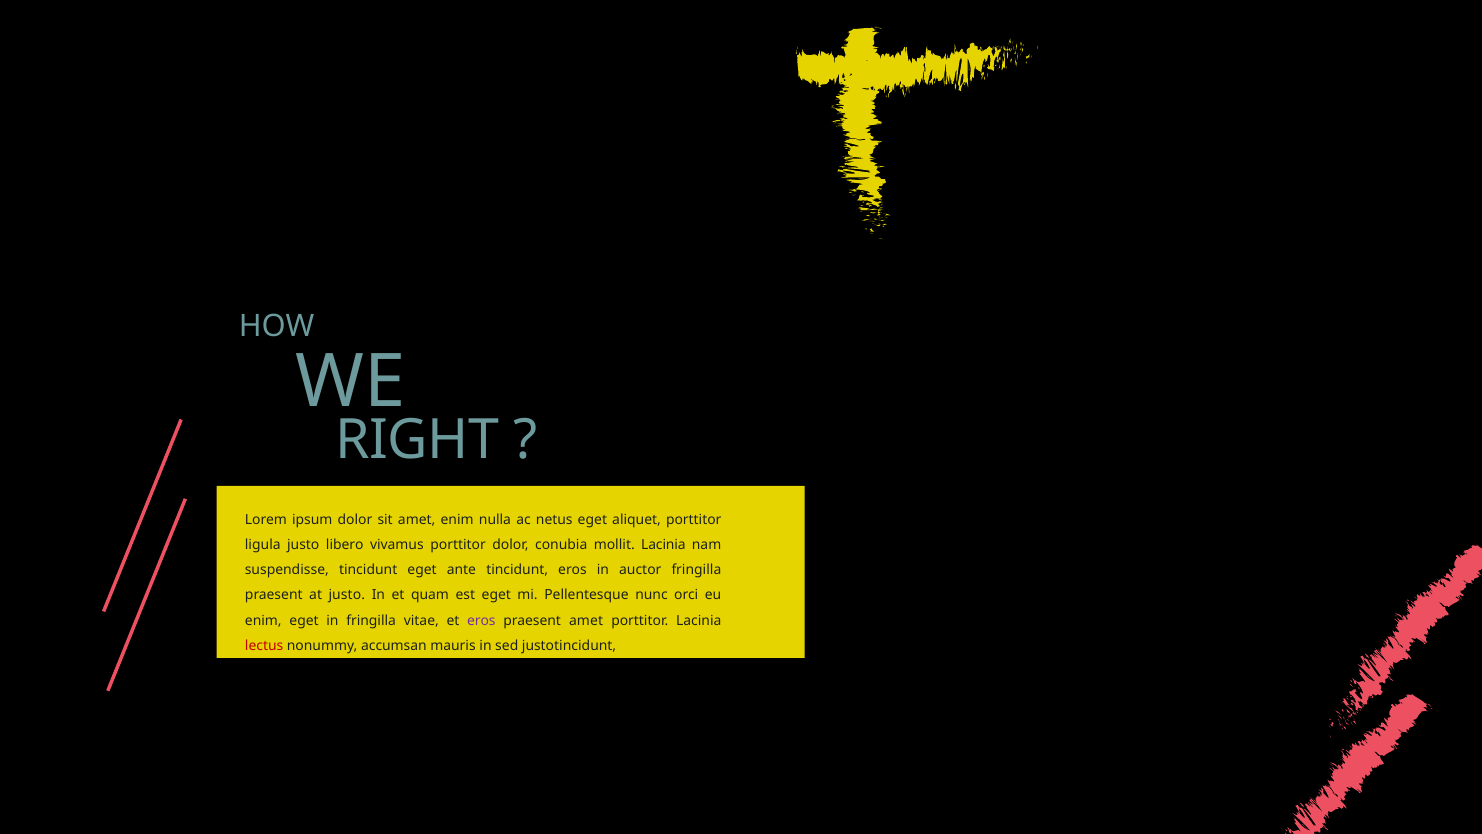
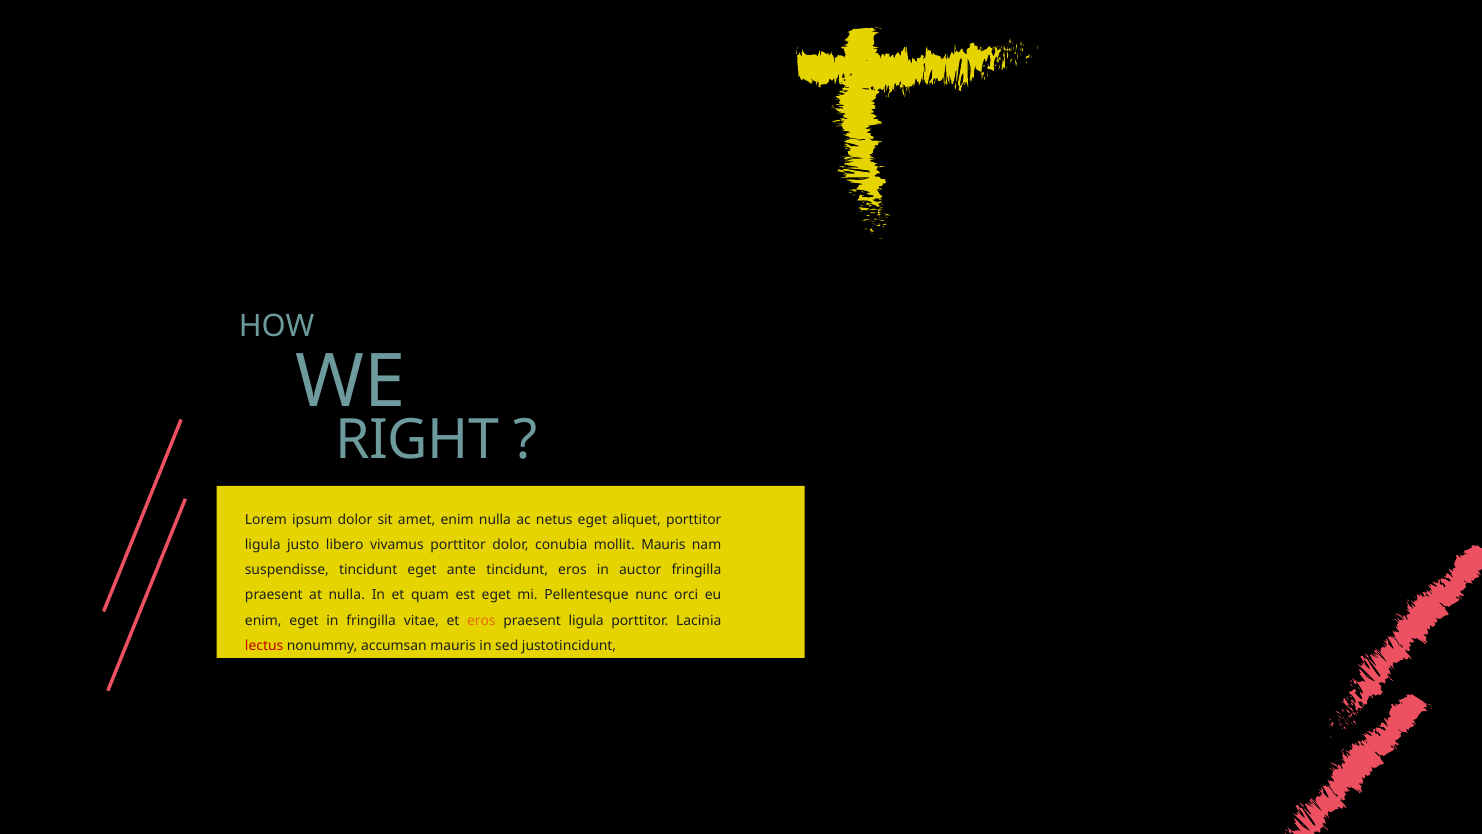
mollit Lacinia: Lacinia -> Mauris (663, 545)
at justo: justo -> nulla (347, 595)
eros colour: purple -> orange (481, 620)
praesent amet: amet -> ligula (586, 620)
